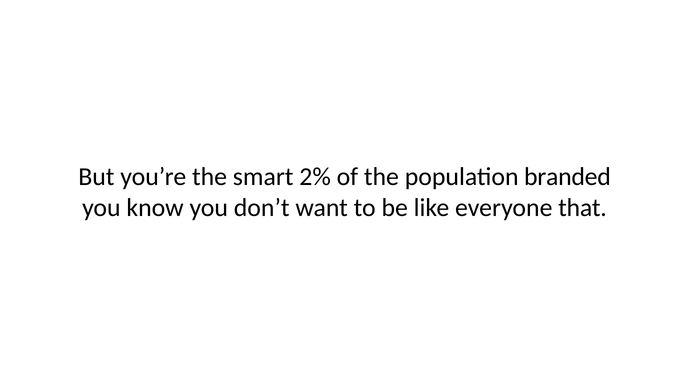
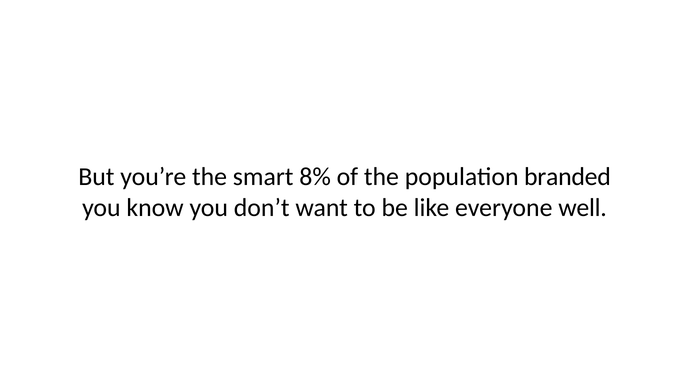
2%: 2% -> 8% (315, 177)
that: that -> well (583, 208)
